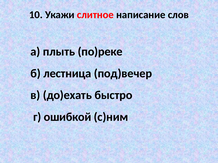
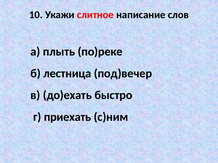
ошибкой: ошибкой -> приехать (68, 117)
